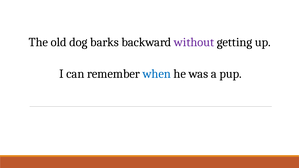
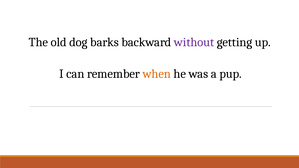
when colour: blue -> orange (157, 74)
